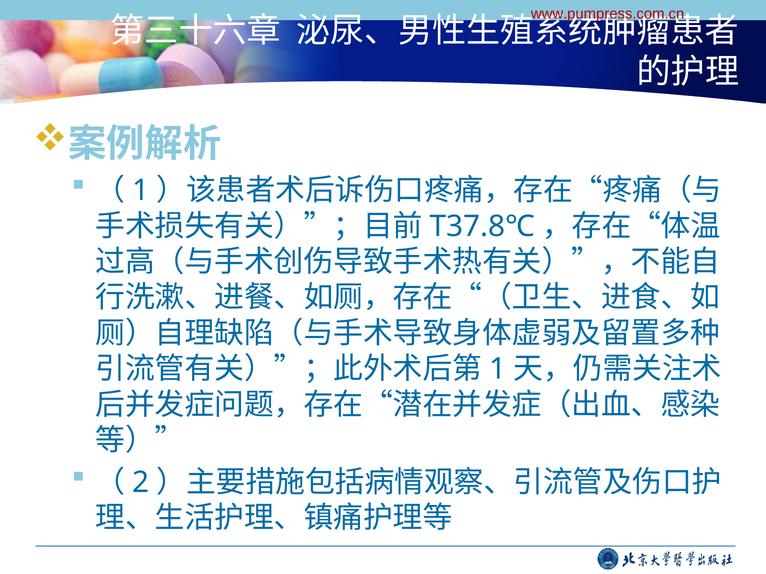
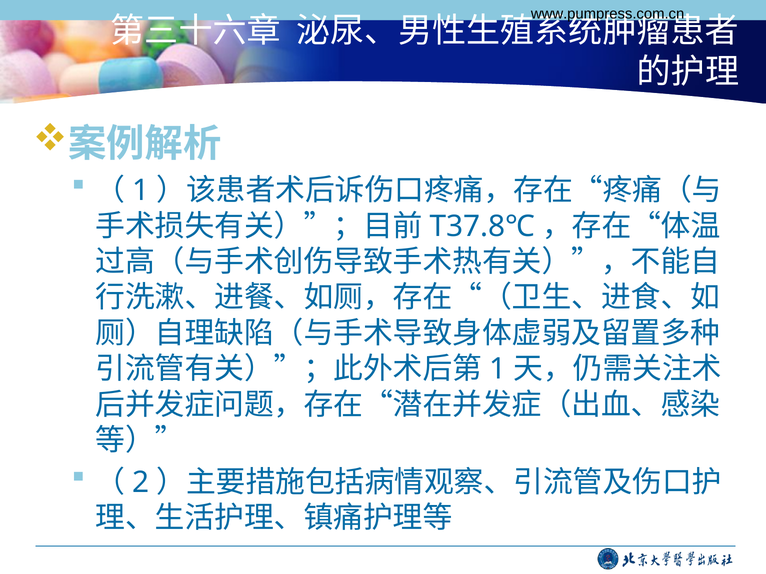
www.pumpress.com.cn colour: red -> black (608, 14)
